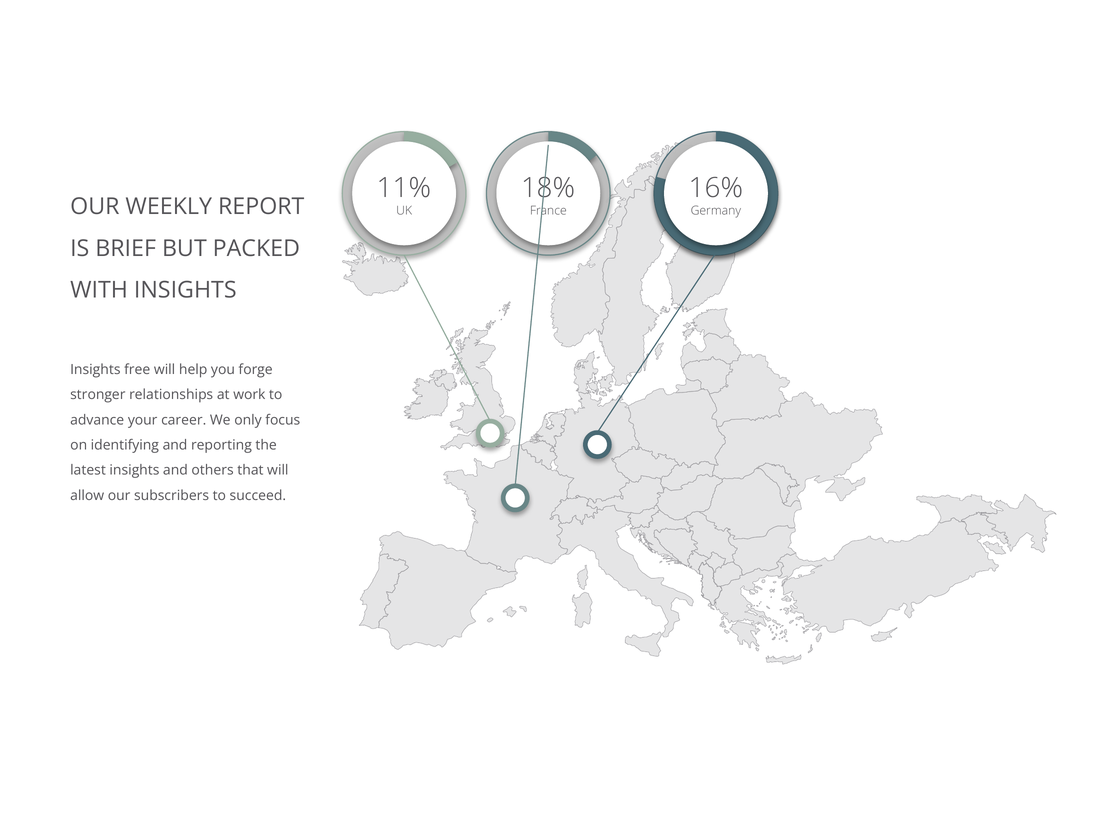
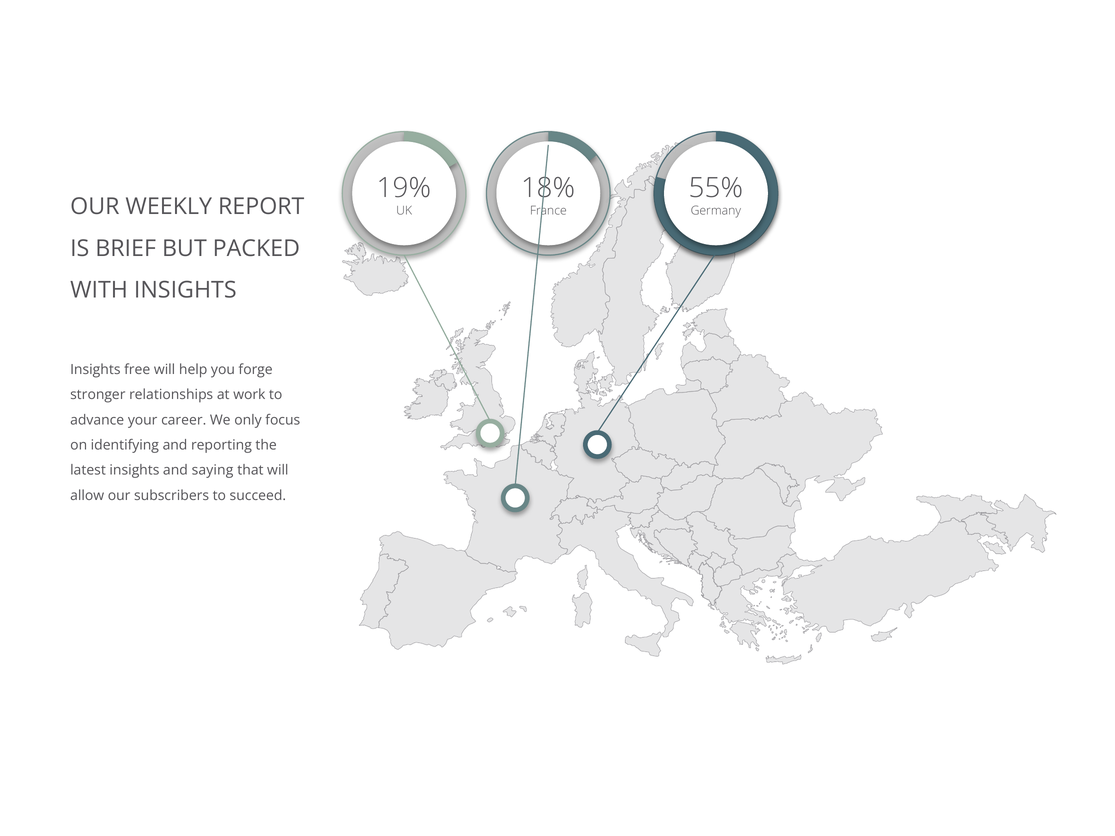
11%: 11% -> 19% (404, 188)
16%: 16% -> 55% (716, 188)
others: others -> saying (213, 470)
